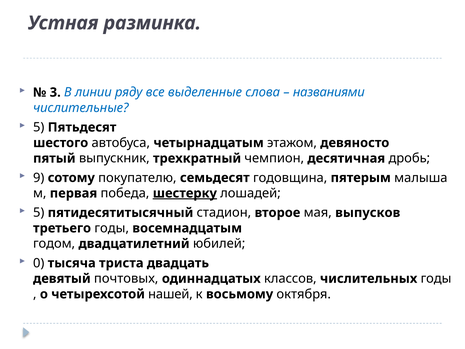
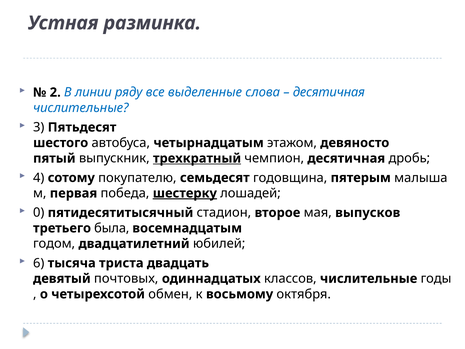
3: 3 -> 2 (55, 92)
названиями: названиями -> десятичная (329, 92)
5: 5 -> 3 (39, 127)
трехкратный underline: none -> present (197, 158)
9: 9 -> 4 (39, 178)
5: 5 -> 0 (39, 213)
третьего годы: годы -> была (112, 228)
0: 0 -> 6 (39, 263)
классов числительных: числительных -> числительные (369, 278)
нашей: нашей -> обмен (170, 294)
